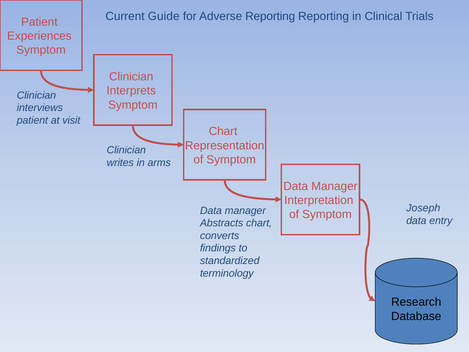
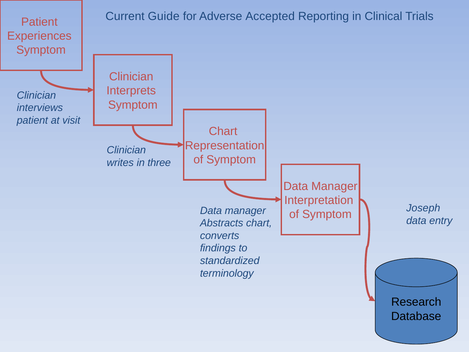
Adverse Reporting: Reporting -> Accepted (270, 16)
arms: arms -> three (159, 162)
